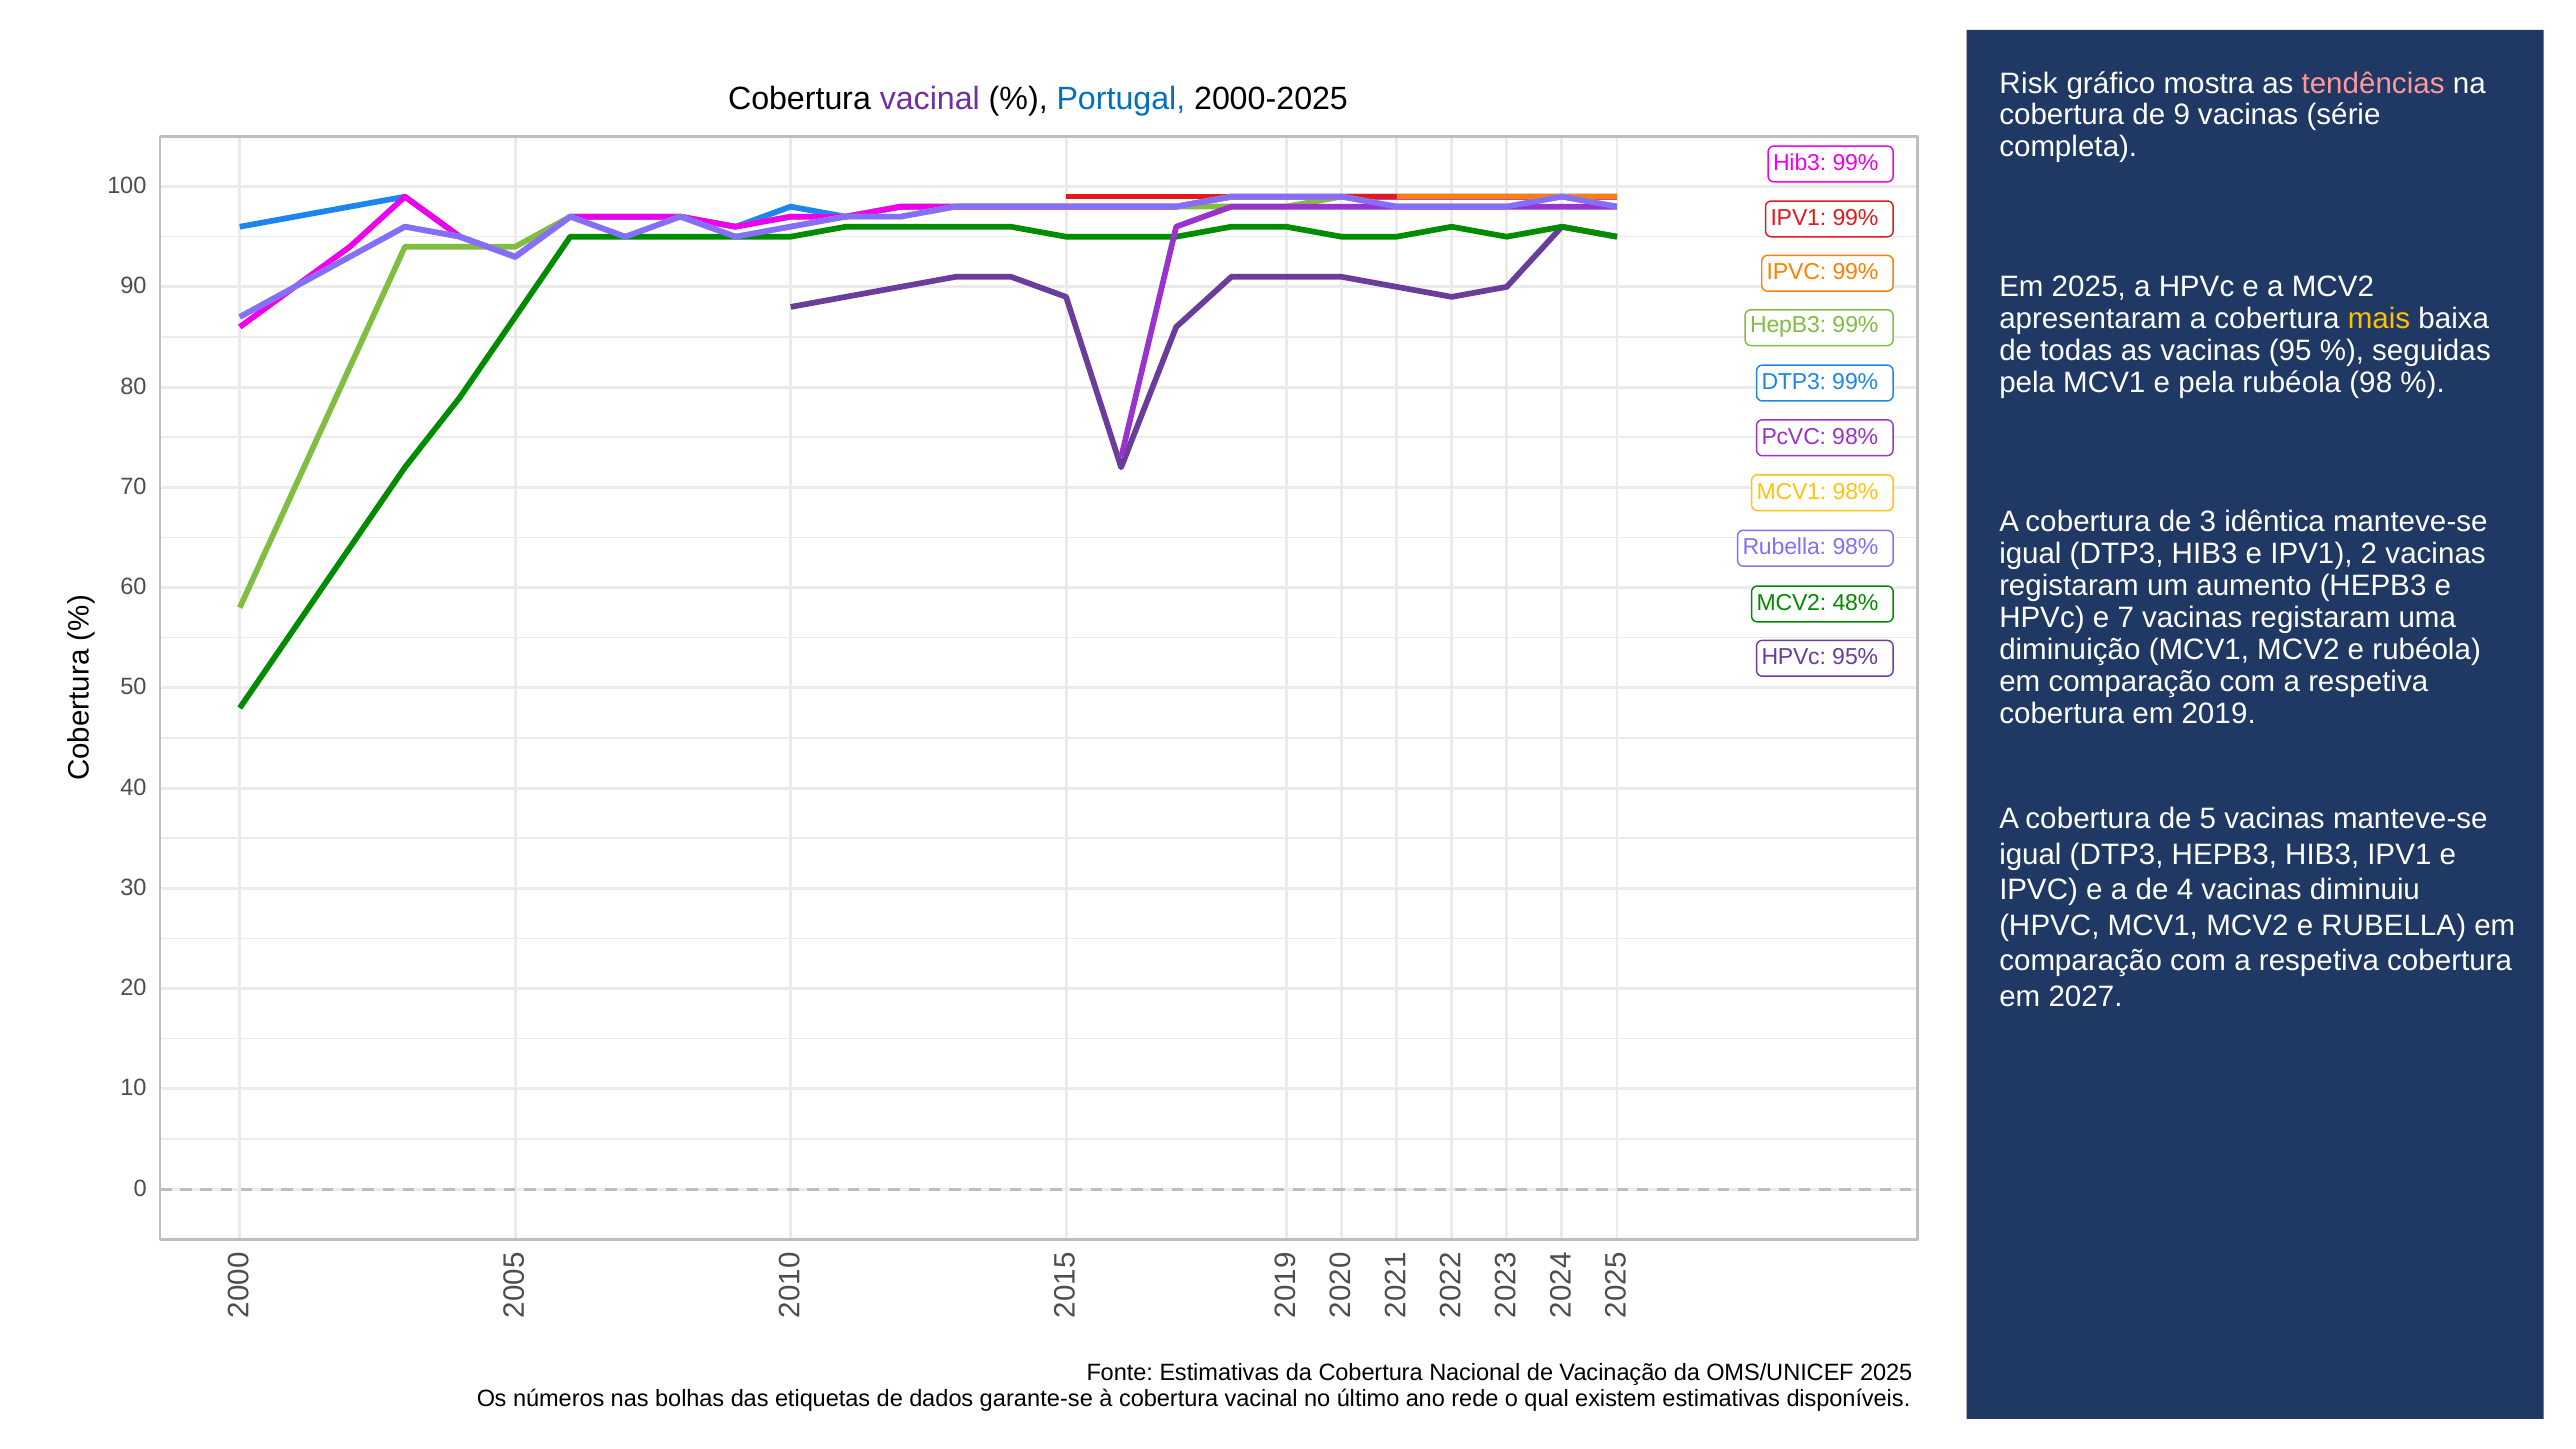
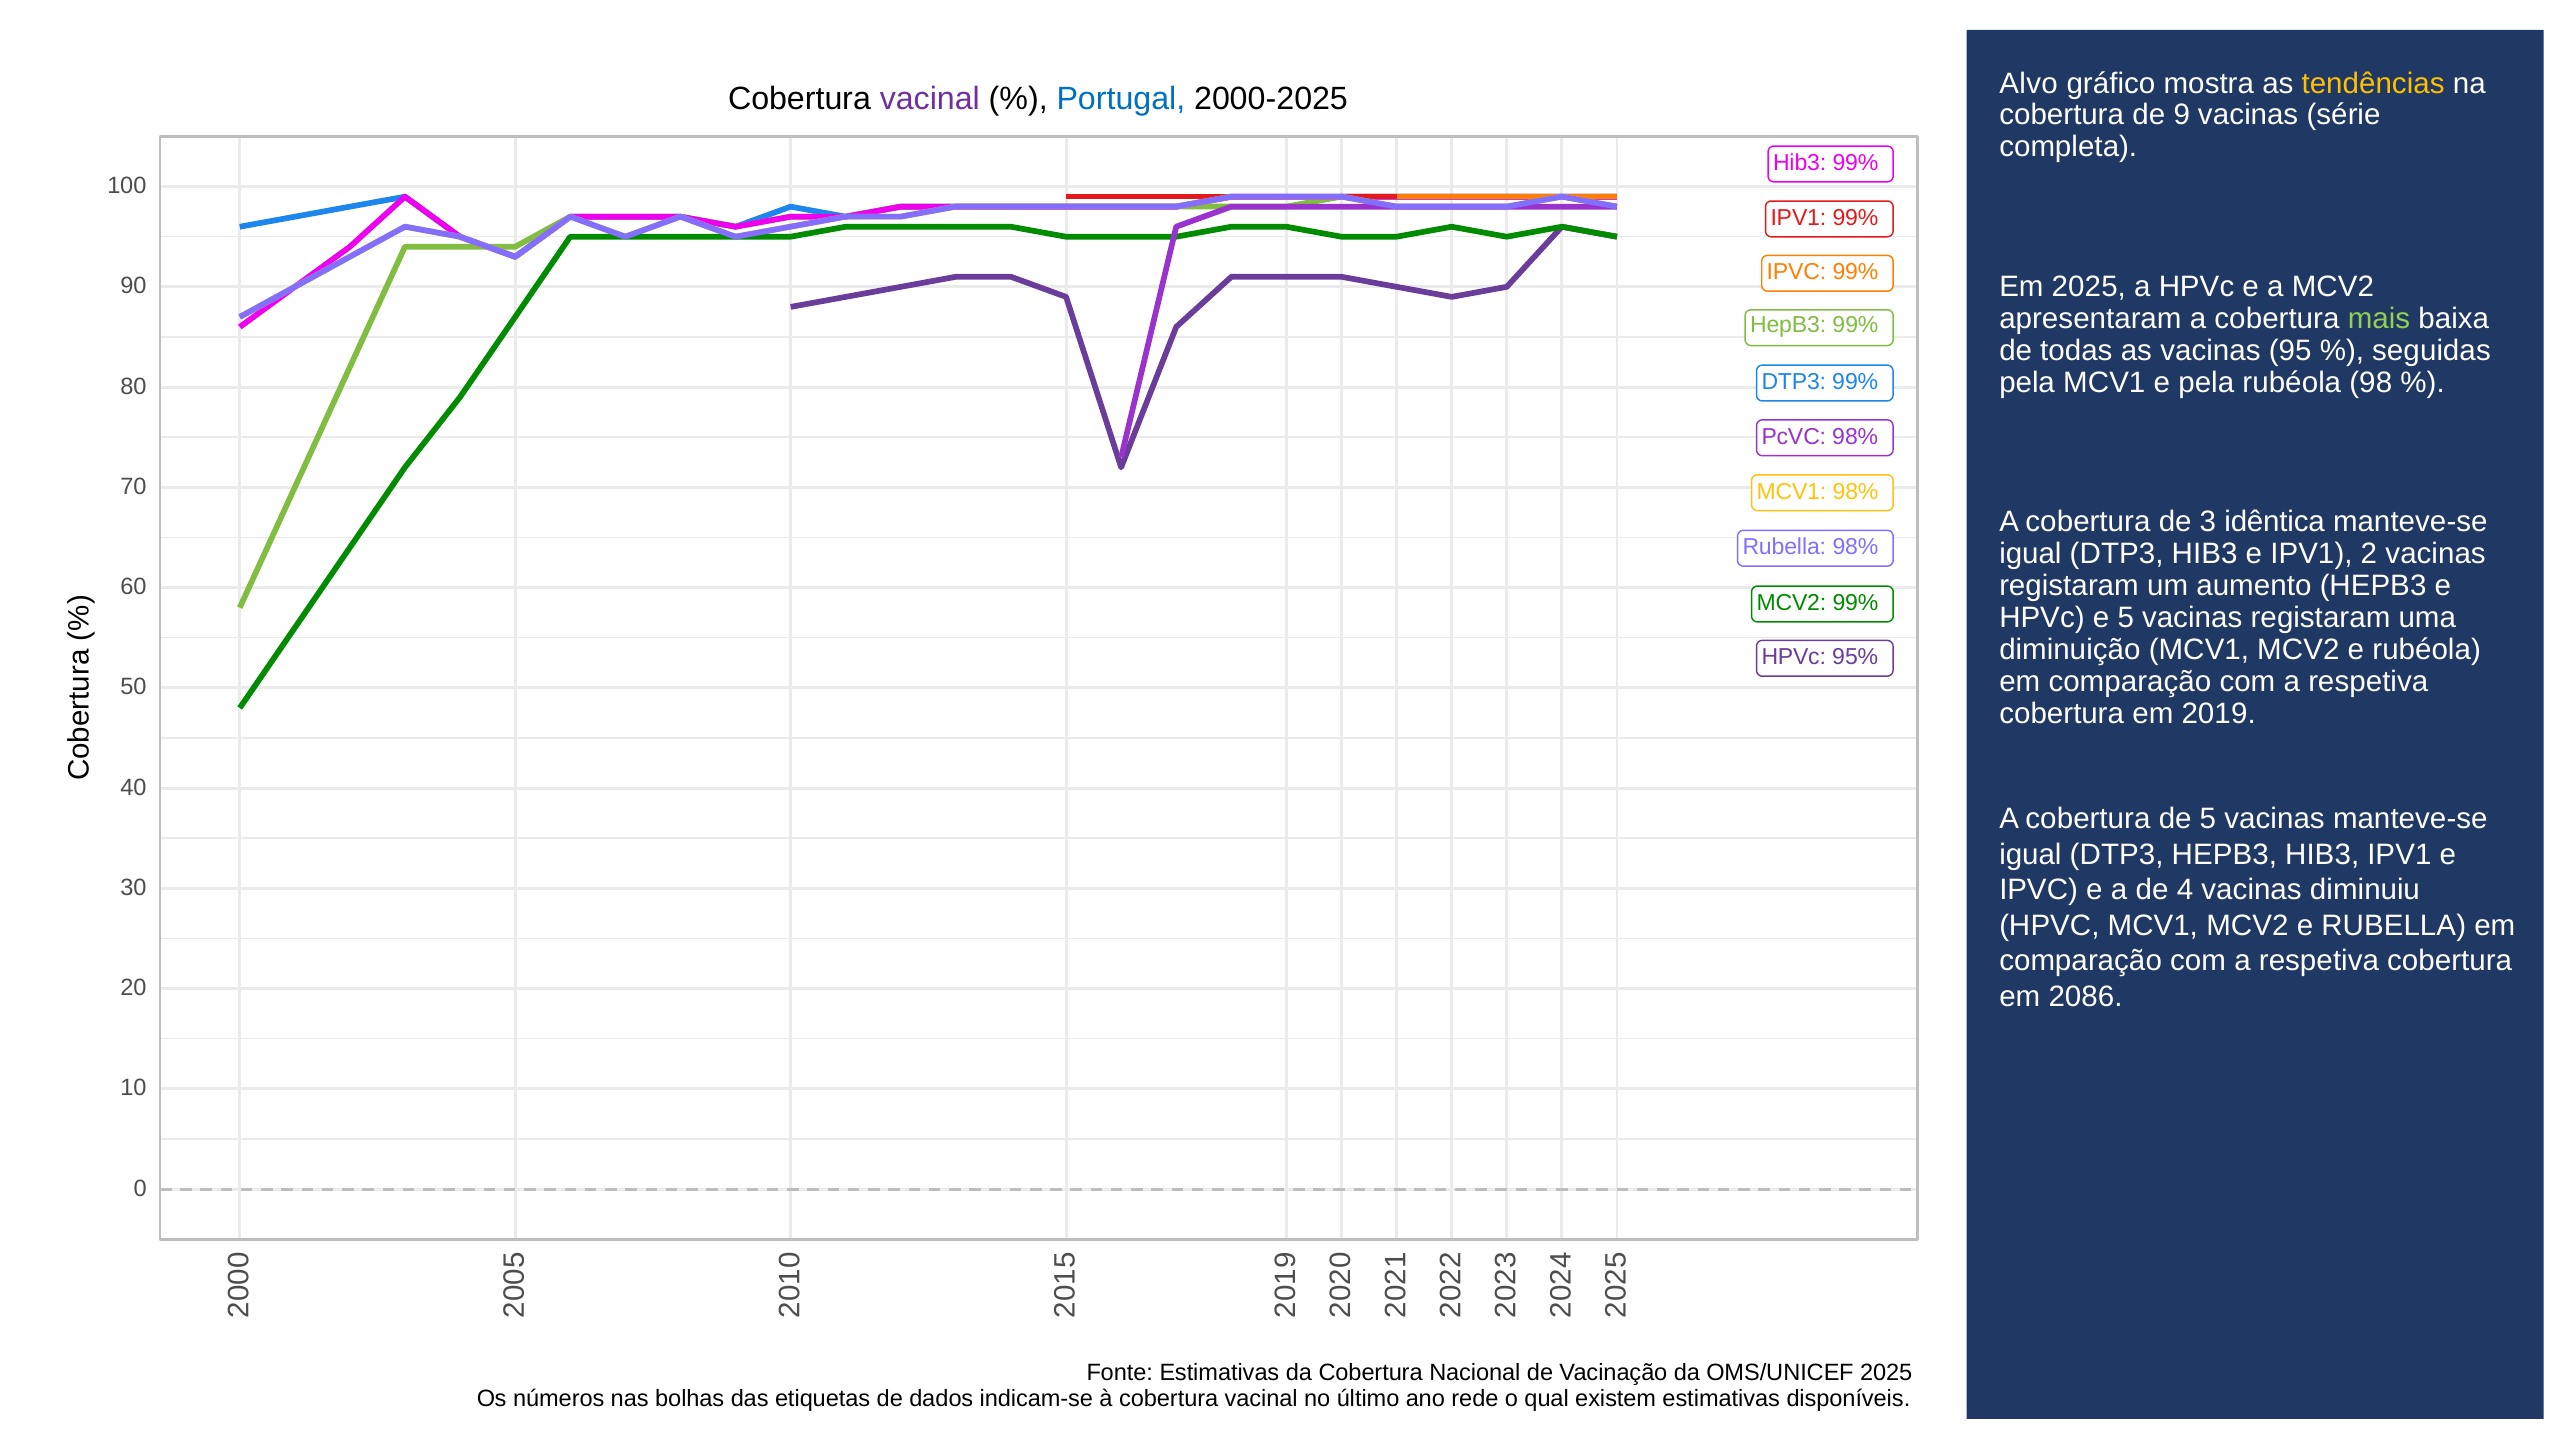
Risk: Risk -> Alvo (2029, 83)
tendências colour: pink -> yellow (2373, 83)
mais colour: yellow -> light green (2379, 319)
MCV2 48%: 48% -> 99% (1855, 603)
e 7: 7 -> 5 (2126, 618)
2027: 2027 -> 2086 (2086, 996)
garante-se: garante-se -> indicam-se (1036, 1398)
